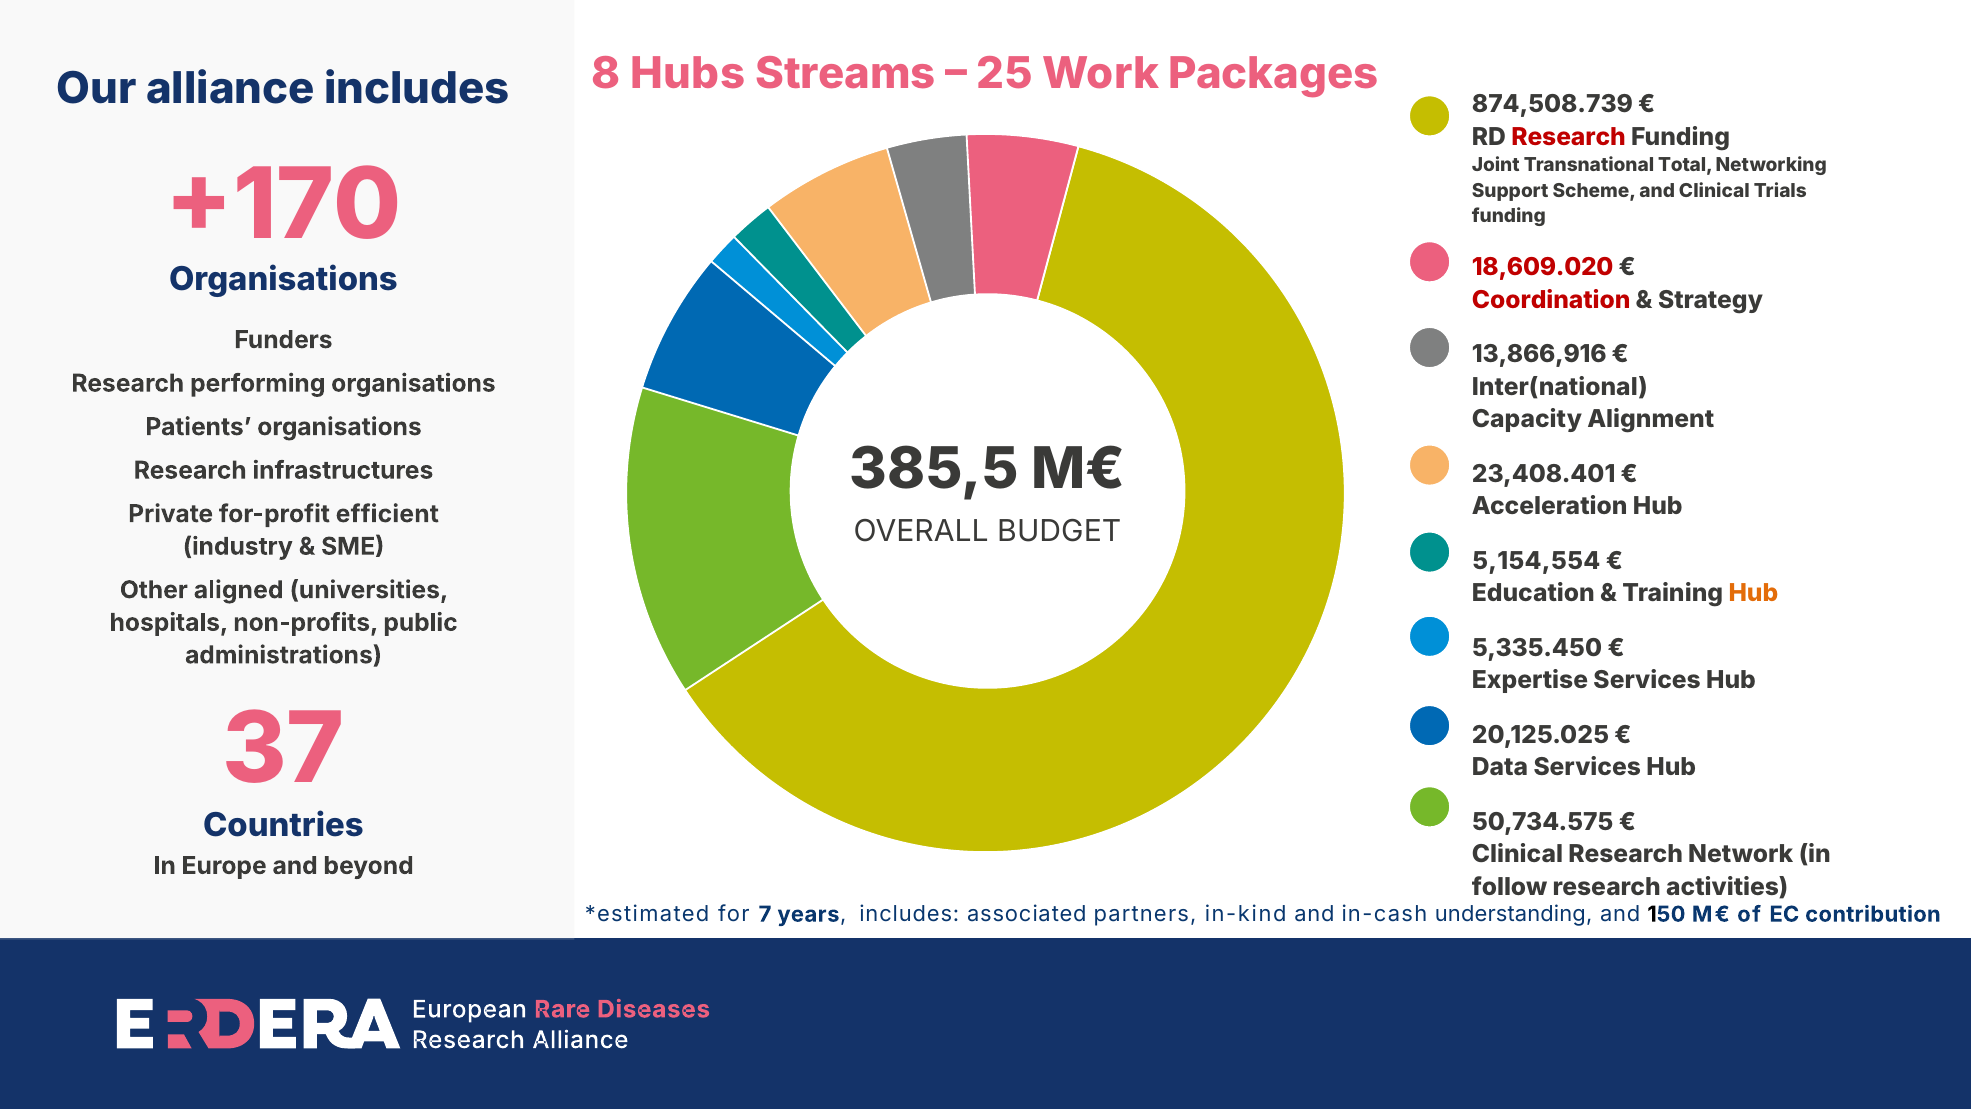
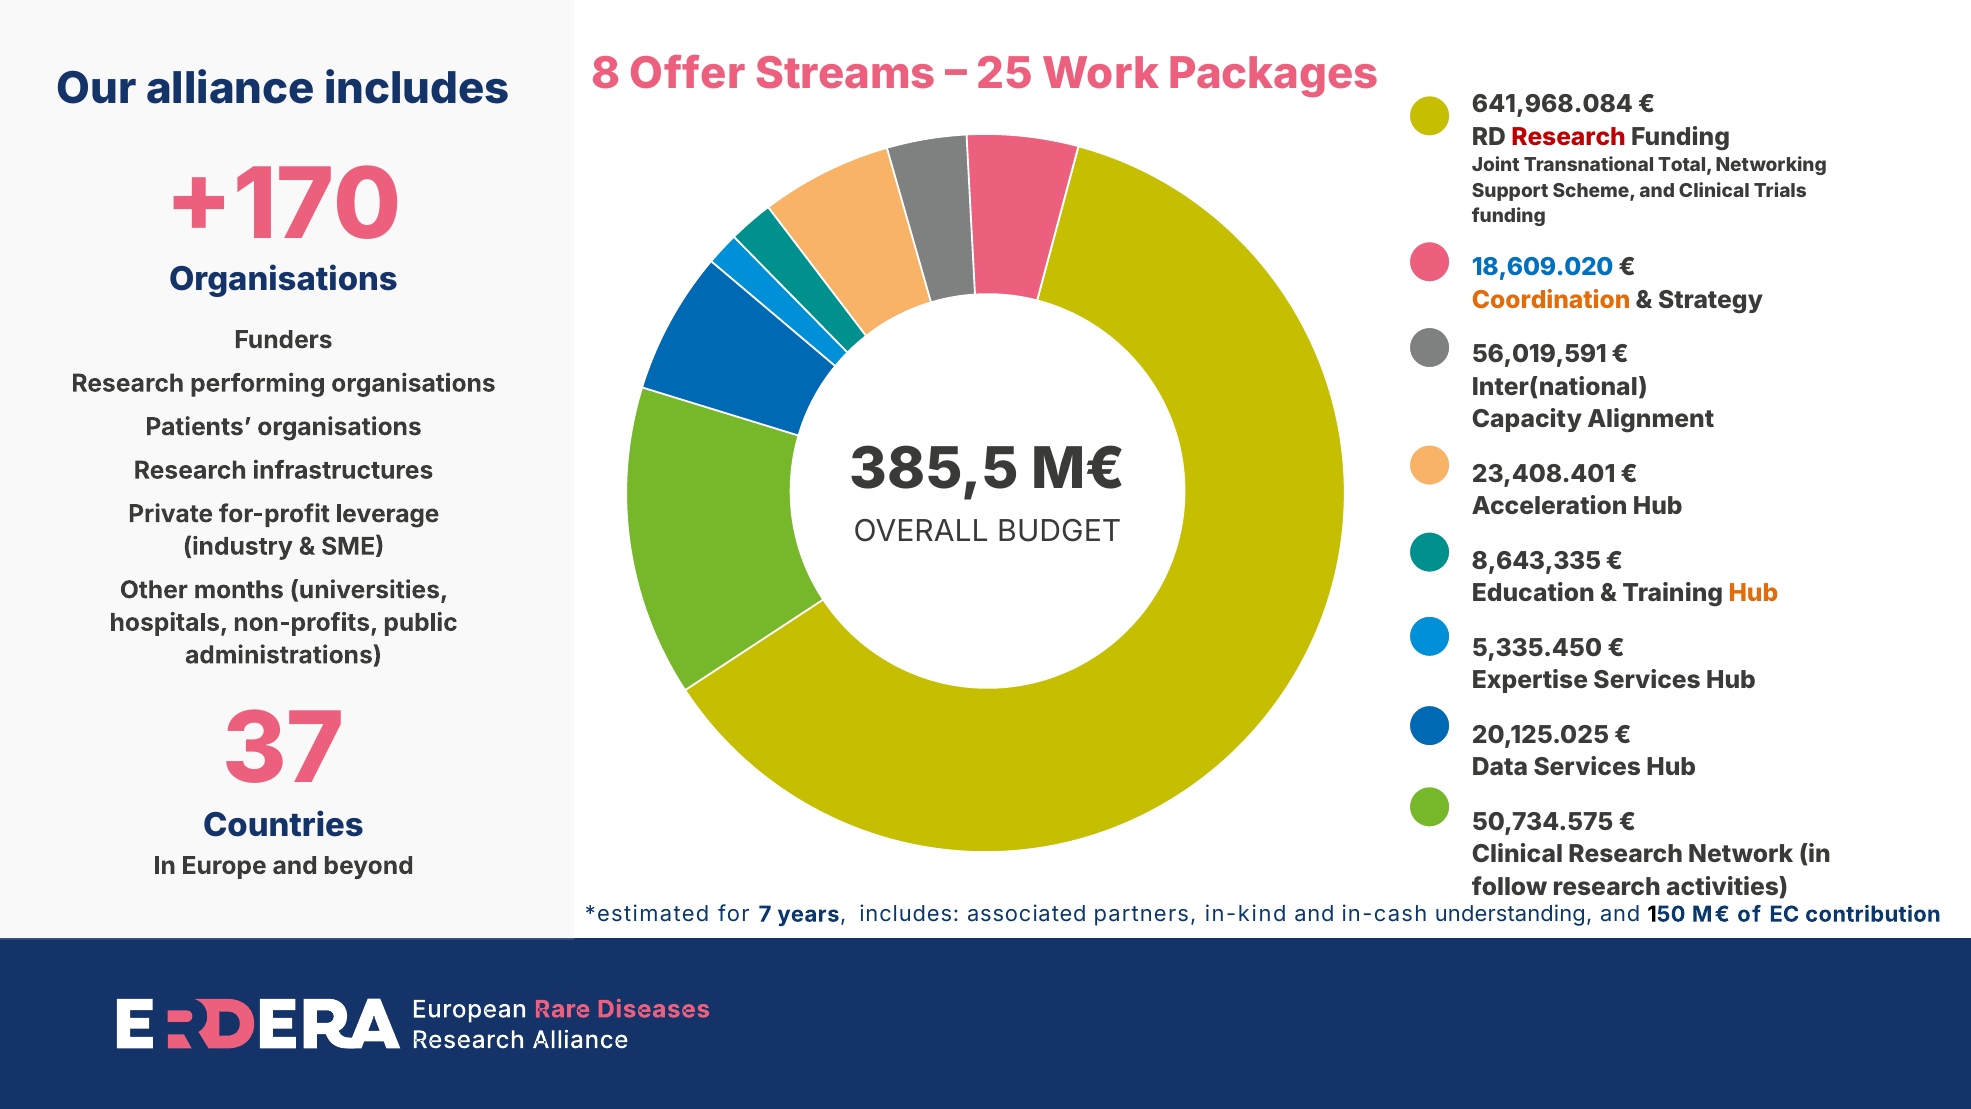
Hubs: Hubs -> Offer (688, 74)
874,508.739: 874,508.739 -> 641,968.084 (1552, 105)
18,609.020 colour: red -> blue (1543, 267)
Coordination colour: red -> orange (1551, 300)
13,866,916: 13,866,916 -> 56,019,591 (1539, 354)
efficient: efficient -> leverage (387, 514)
5,154,554: 5,154,554 -> 8,643,335 (1536, 561)
aligned: aligned -> months (239, 590)
